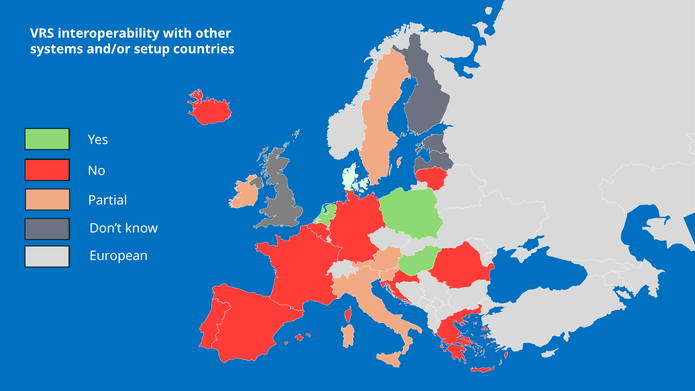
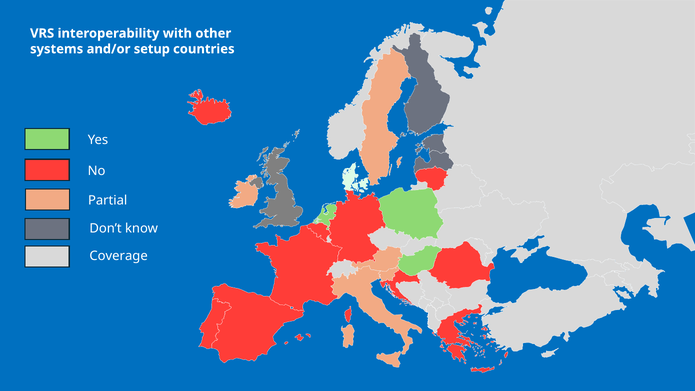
European: European -> Coverage (119, 256)
